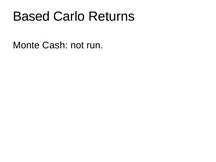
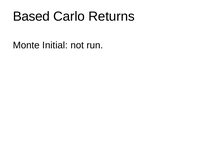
Cash: Cash -> Initial (55, 45)
